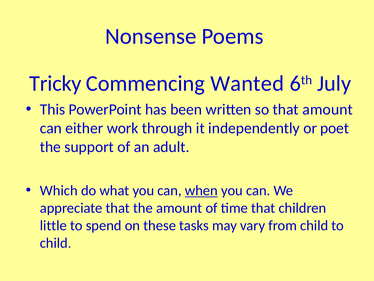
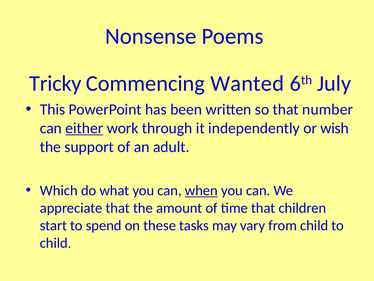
that amount: amount -> number (328, 109)
either underline: none -> present (84, 128)
poet: poet -> wish (335, 128)
little: little -> start (53, 225)
